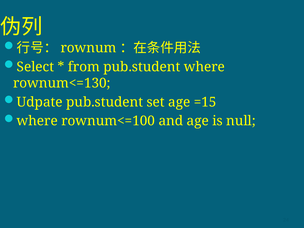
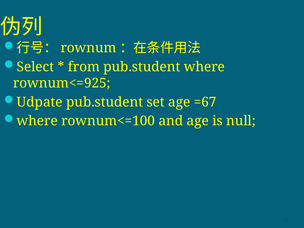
rownum<=130: rownum<=130 -> rownum<=925 (62, 83)
=15: =15 -> =67 (205, 102)
